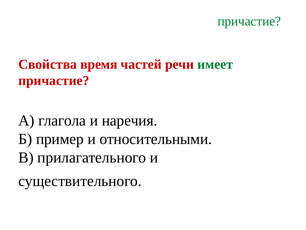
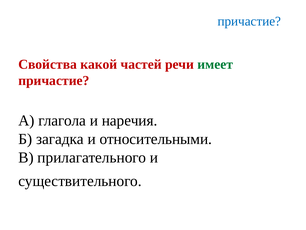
причастие colour: green -> blue (249, 21)
время: время -> какой (99, 64)
пример: пример -> загадка (60, 139)
